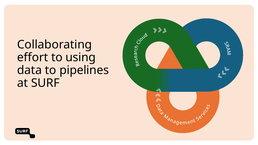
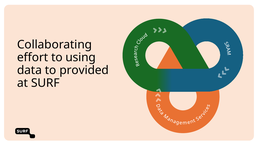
pipelines: pipelines -> provided (84, 70)
